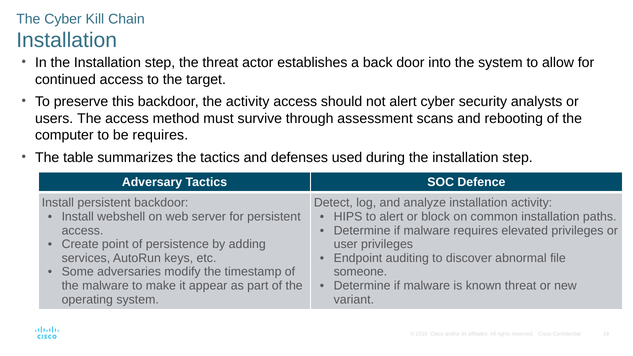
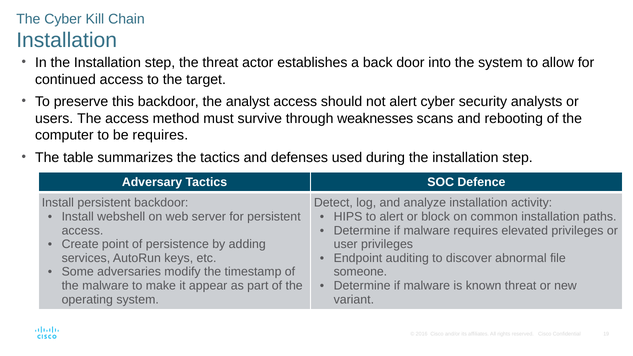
the activity: activity -> analyst (248, 102)
assessment: assessment -> weaknesses (375, 118)
